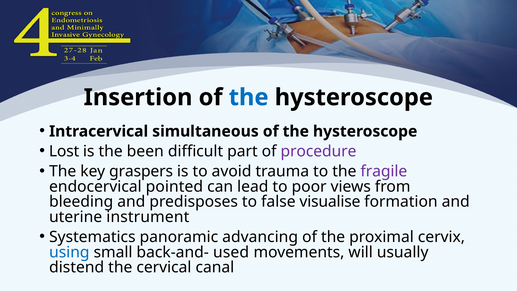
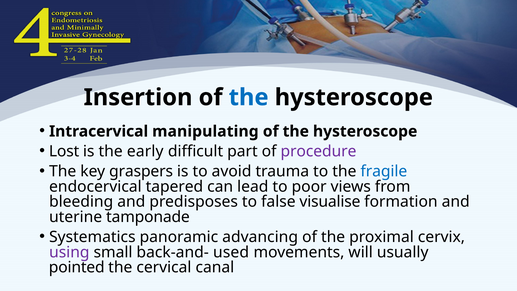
simultaneous: simultaneous -> manipulating (205, 131)
been: been -> early (145, 151)
fragile colour: purple -> blue (384, 171)
pointed: pointed -> tapered (174, 187)
instrument: instrument -> tamponade (148, 217)
using colour: blue -> purple (69, 252)
distend: distend -> pointed (77, 267)
